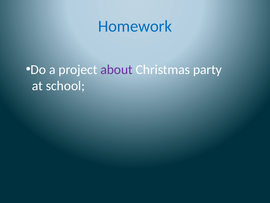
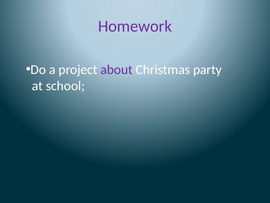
Homework colour: blue -> purple (135, 26)
